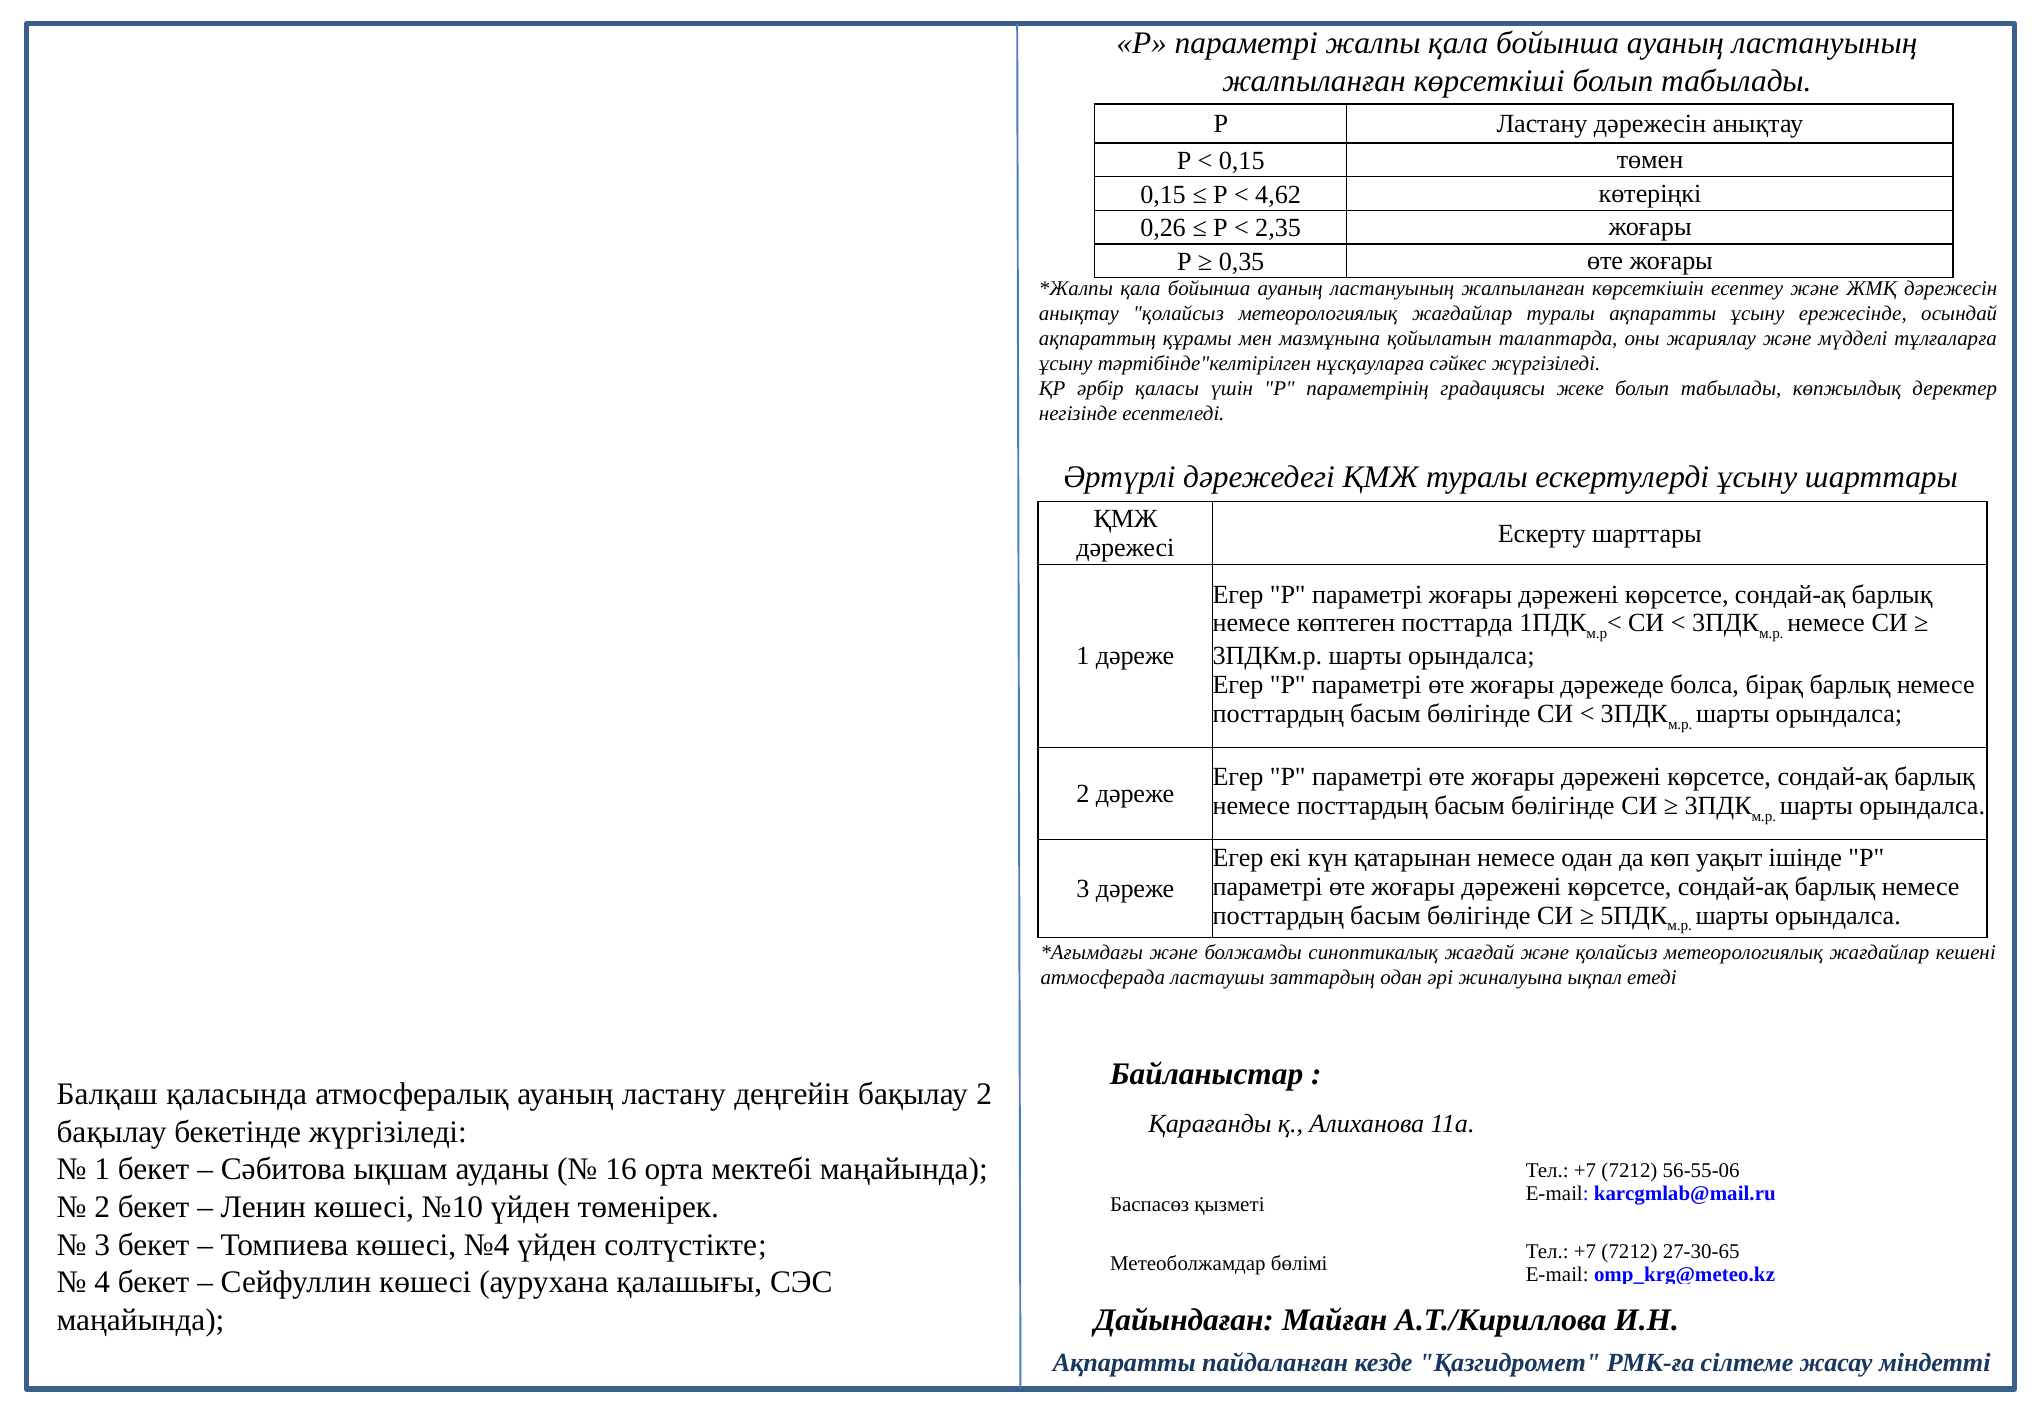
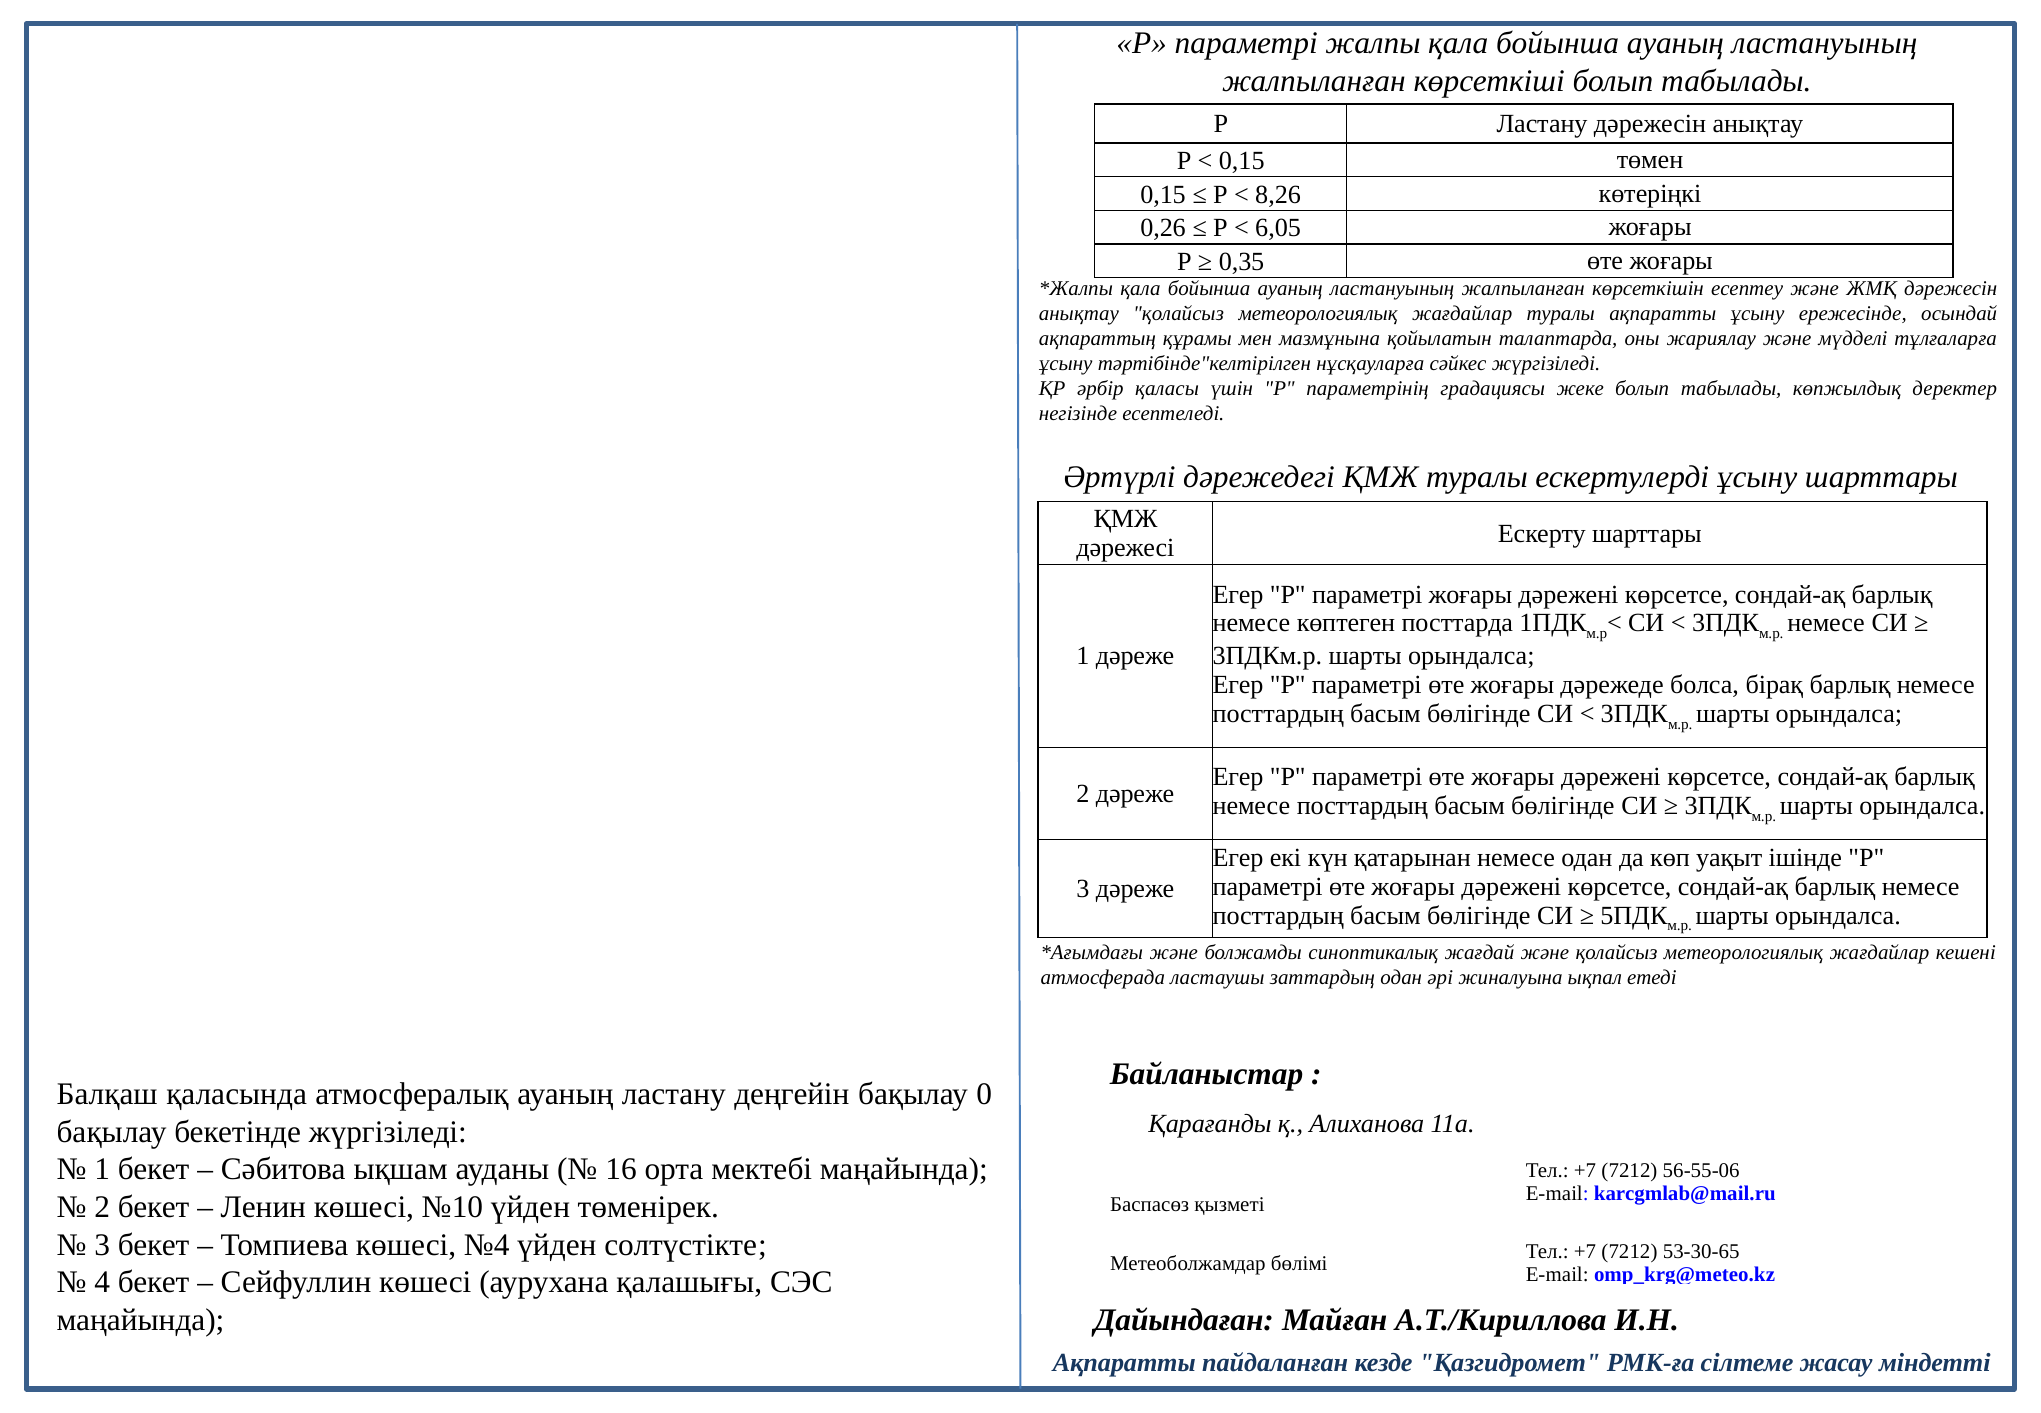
4,62: 4,62 -> 8,26 (1278, 195)
2,35: 2,35 -> 6,05 (1278, 228)
бақылау 2: 2 -> 0 (984, 1094)
27-30-65: 27-30-65 -> 53-30-65 (1701, 1252)
